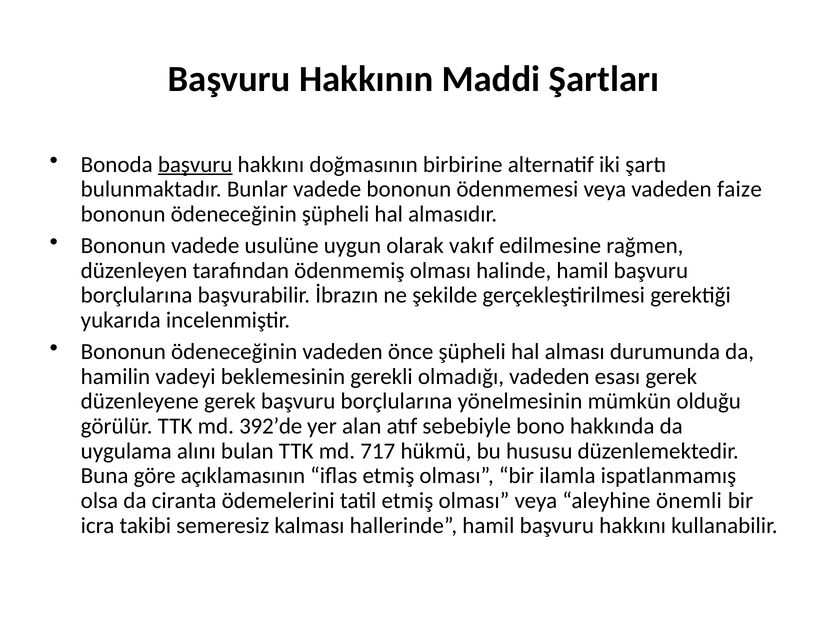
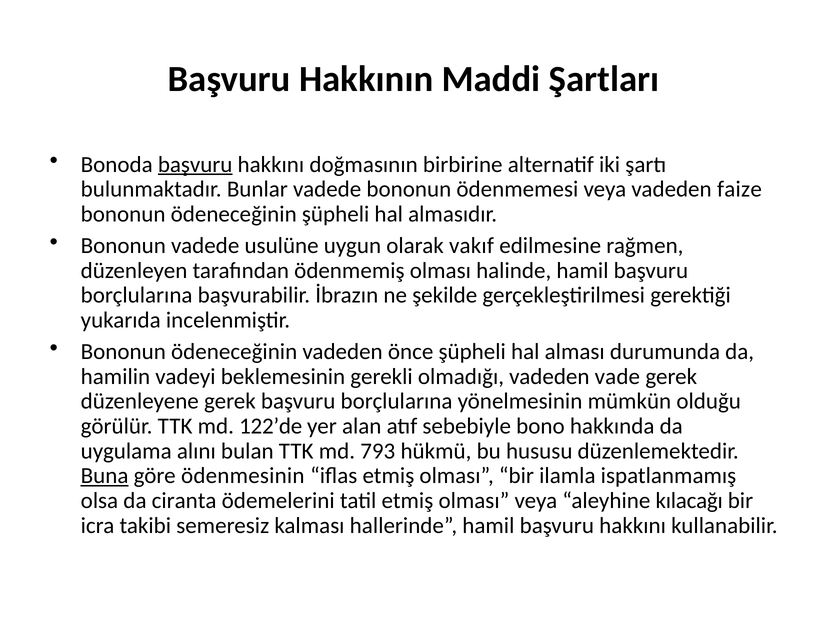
esası: esası -> vade (617, 376)
392’de: 392’de -> 122’de (271, 426)
717: 717 -> 793 (378, 451)
Buna underline: none -> present (105, 476)
açıklamasının: açıklamasının -> ödenmesinin (243, 476)
önemli: önemli -> kılacağı (689, 501)
